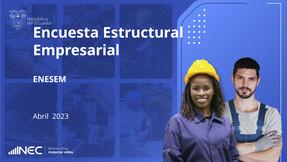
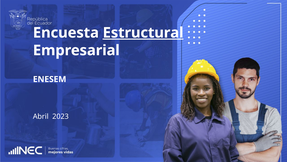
Estructural underline: none -> present (143, 33)
